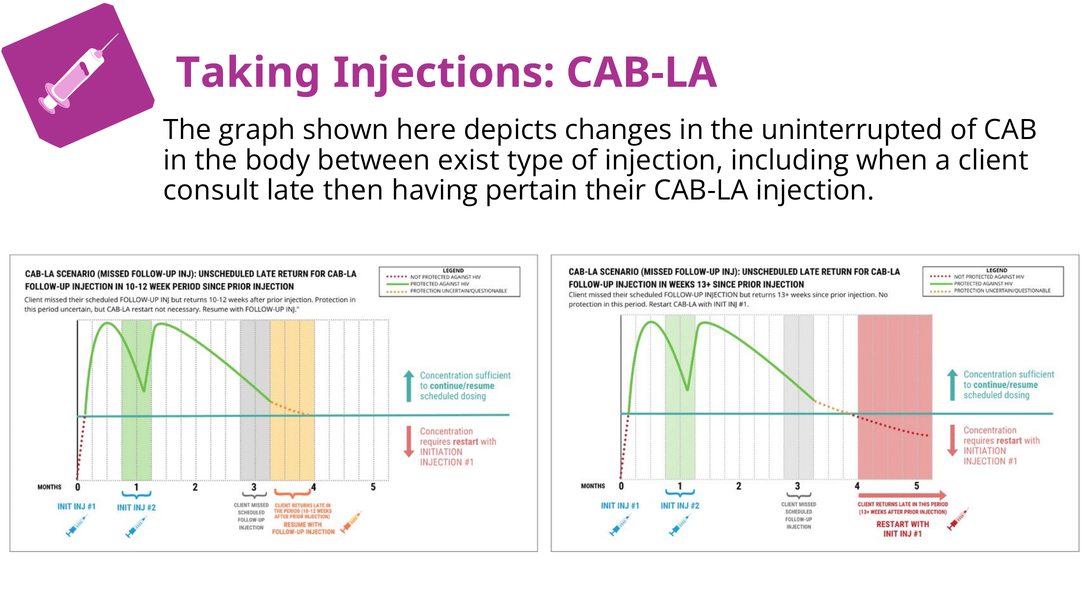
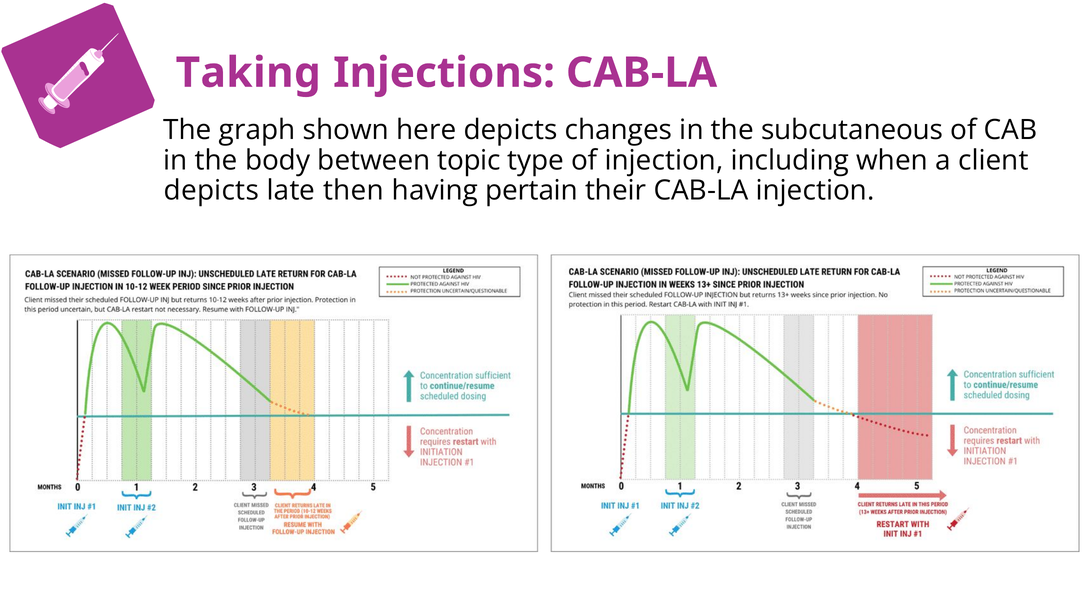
uninterrupted: uninterrupted -> subcutaneous (852, 130)
exist: exist -> topic (469, 160)
consult: consult -> depicts (211, 191)
